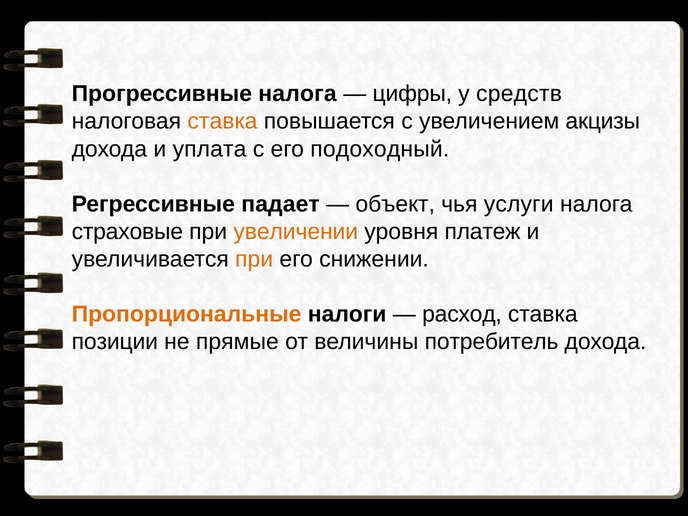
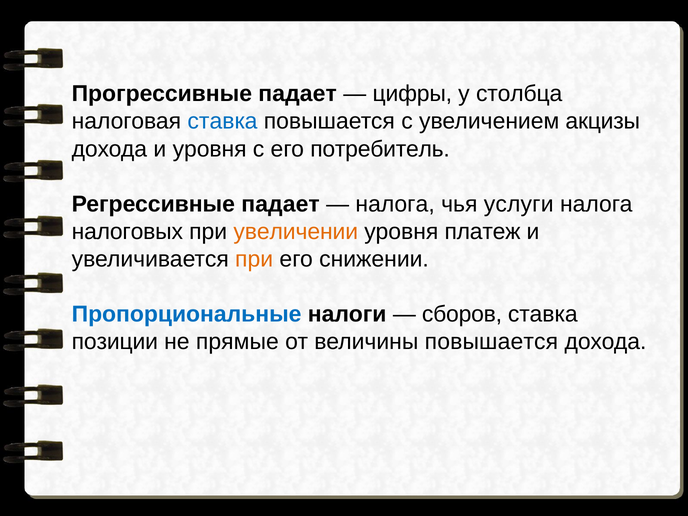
Прогрессивные налога: налога -> падает (298, 94)
средств: средств -> столбца (519, 94)
ставка colour: orange -> blue (222, 121)
и уплата: уплата -> уровня (210, 149)
подоходный: подоходный -> потребитель (380, 149)
объект: объект -> налога (395, 204)
страховые: страховые -> налоговых (127, 231)
Пропорциональные colour: orange -> blue (187, 314)
расход: расход -> сборов (462, 314)
величины потребитель: потребитель -> повышается (491, 342)
